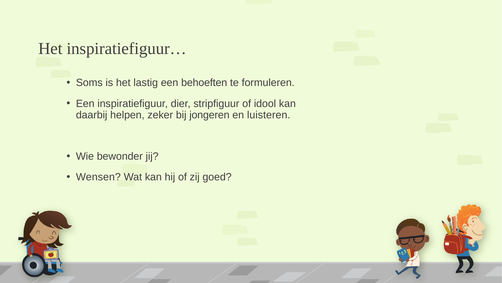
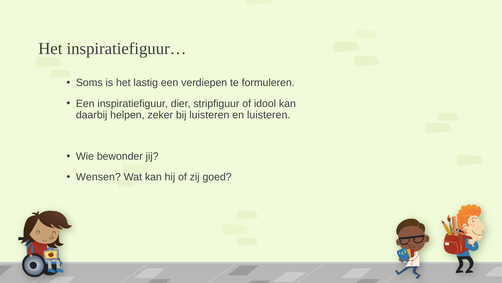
behoeften: behoeften -> verdiepen (204, 83)
bij jongeren: jongeren -> luisteren (209, 115)
